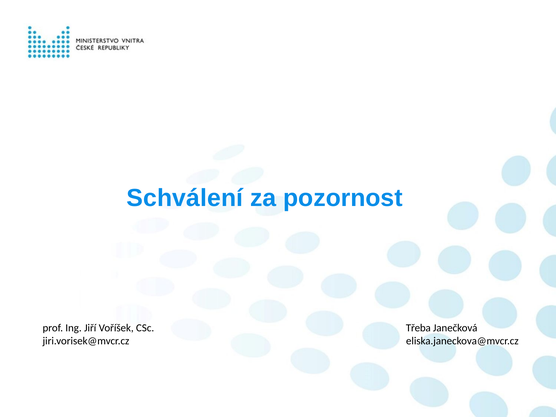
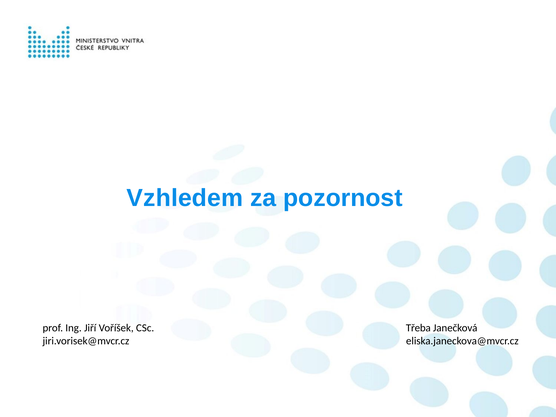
Schválení: Schválení -> Vzhledem (185, 198)
